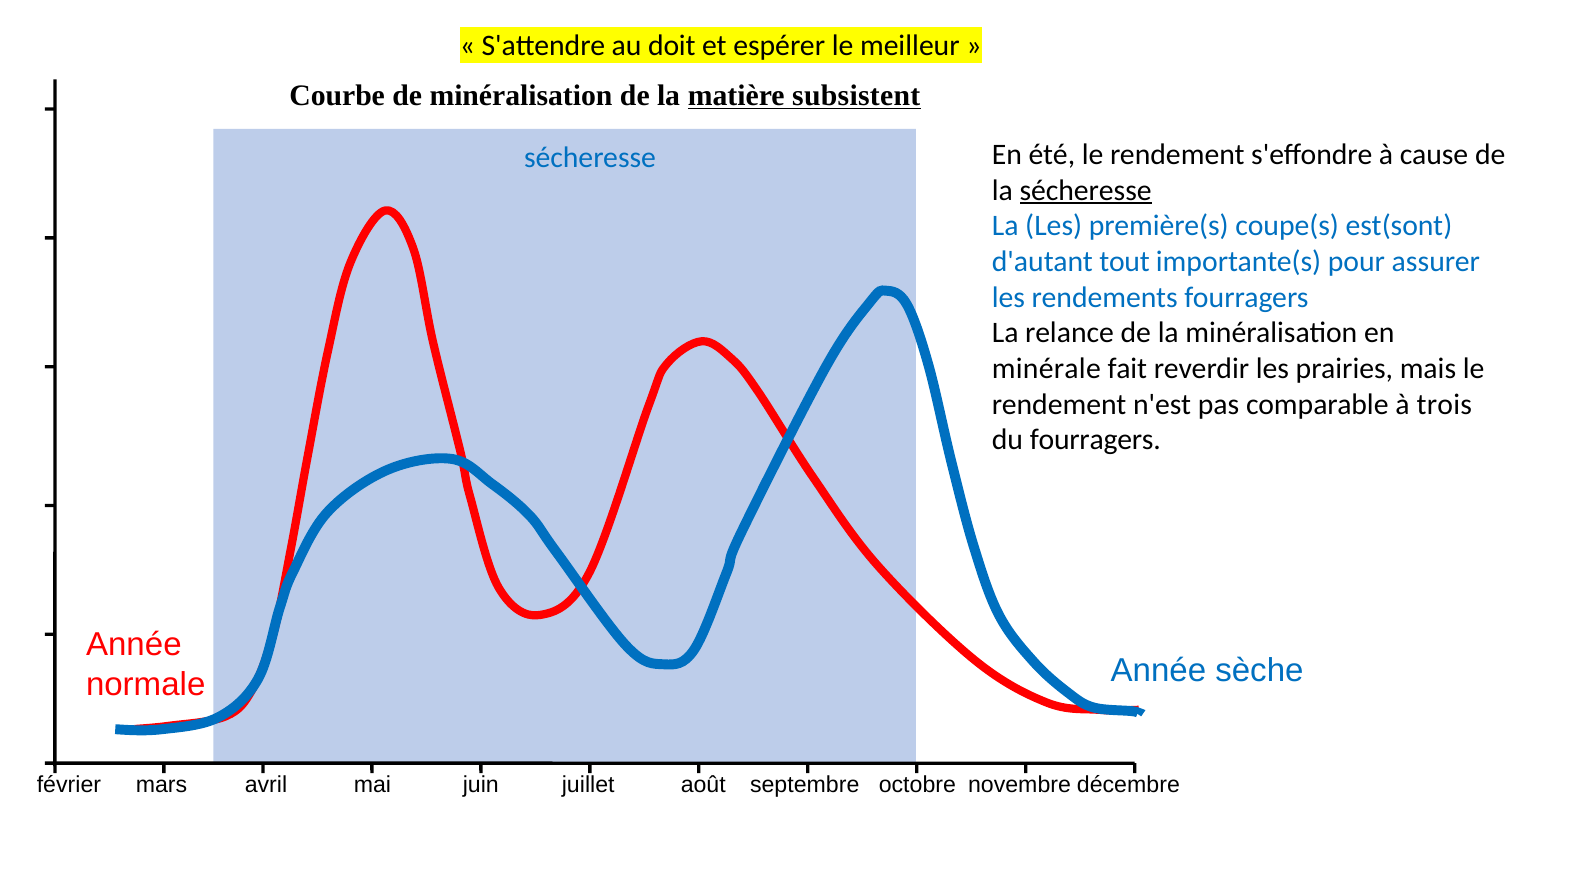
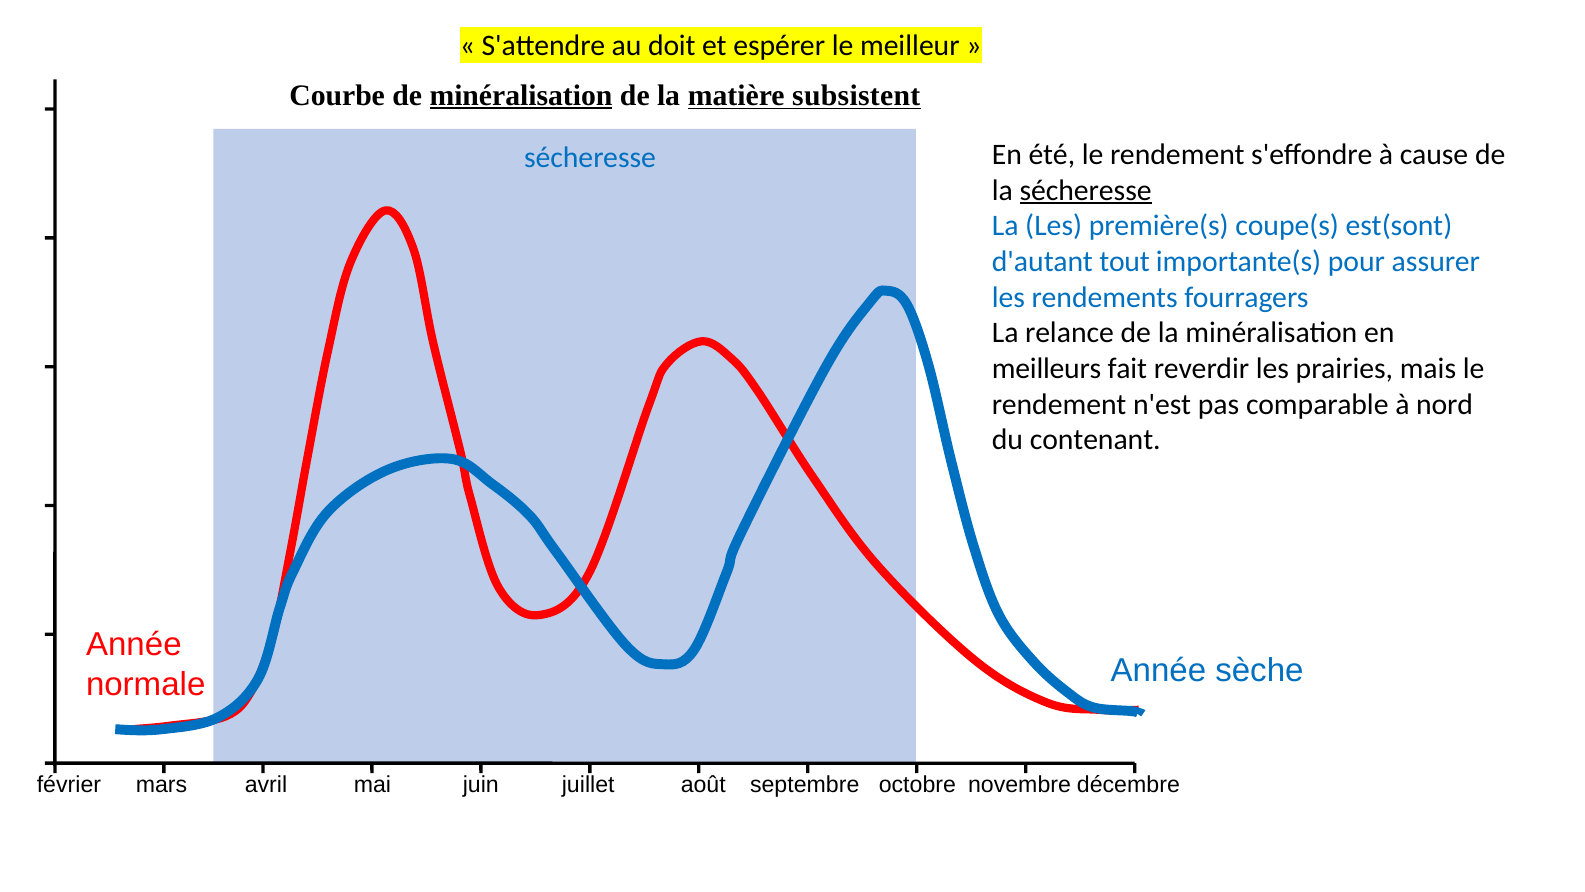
minéralisation underline: none -> present (521, 95)
minérale: minérale -> meilleurs (1047, 368)
trois: trois -> nord (1445, 404)
du fourragers: fourragers -> contenant (1095, 440)
